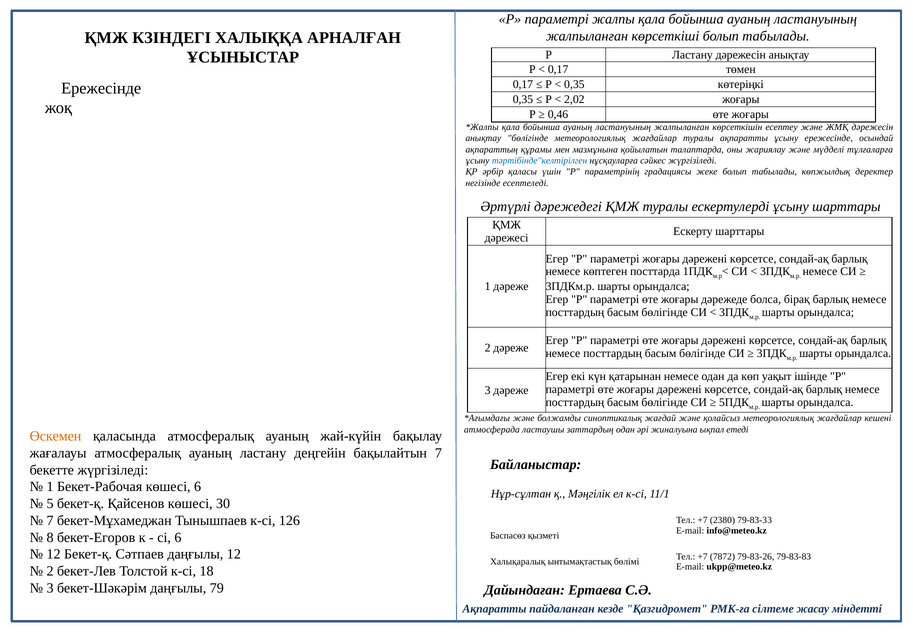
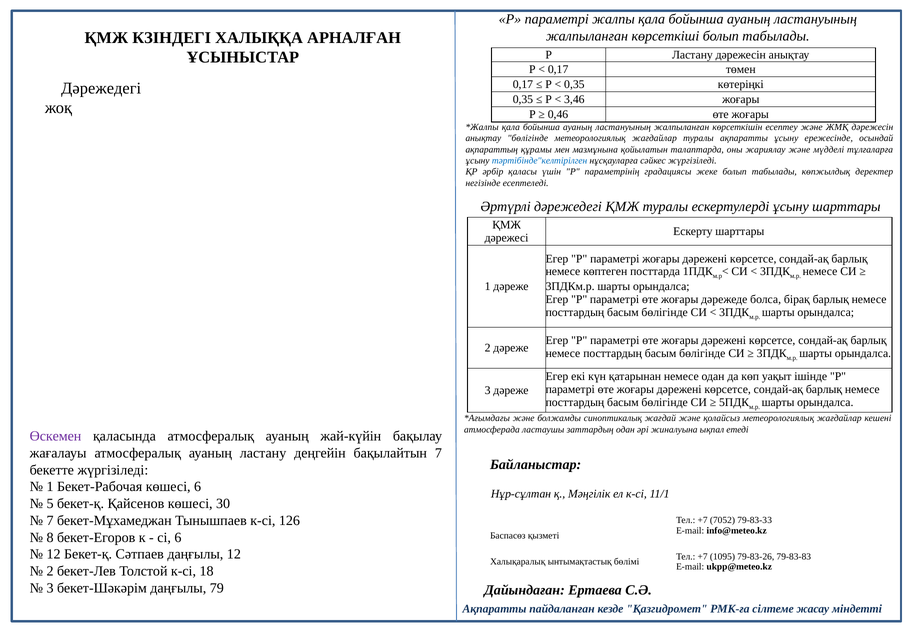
Ережесінде: Ережесінде -> Дәрежедегі (101, 88)
2,02: 2,02 -> 3,46 (574, 99)
Өскемен colour: orange -> purple (56, 436)
2380: 2380 -> 7052 (722, 520)
7872: 7872 -> 1095 (722, 557)
